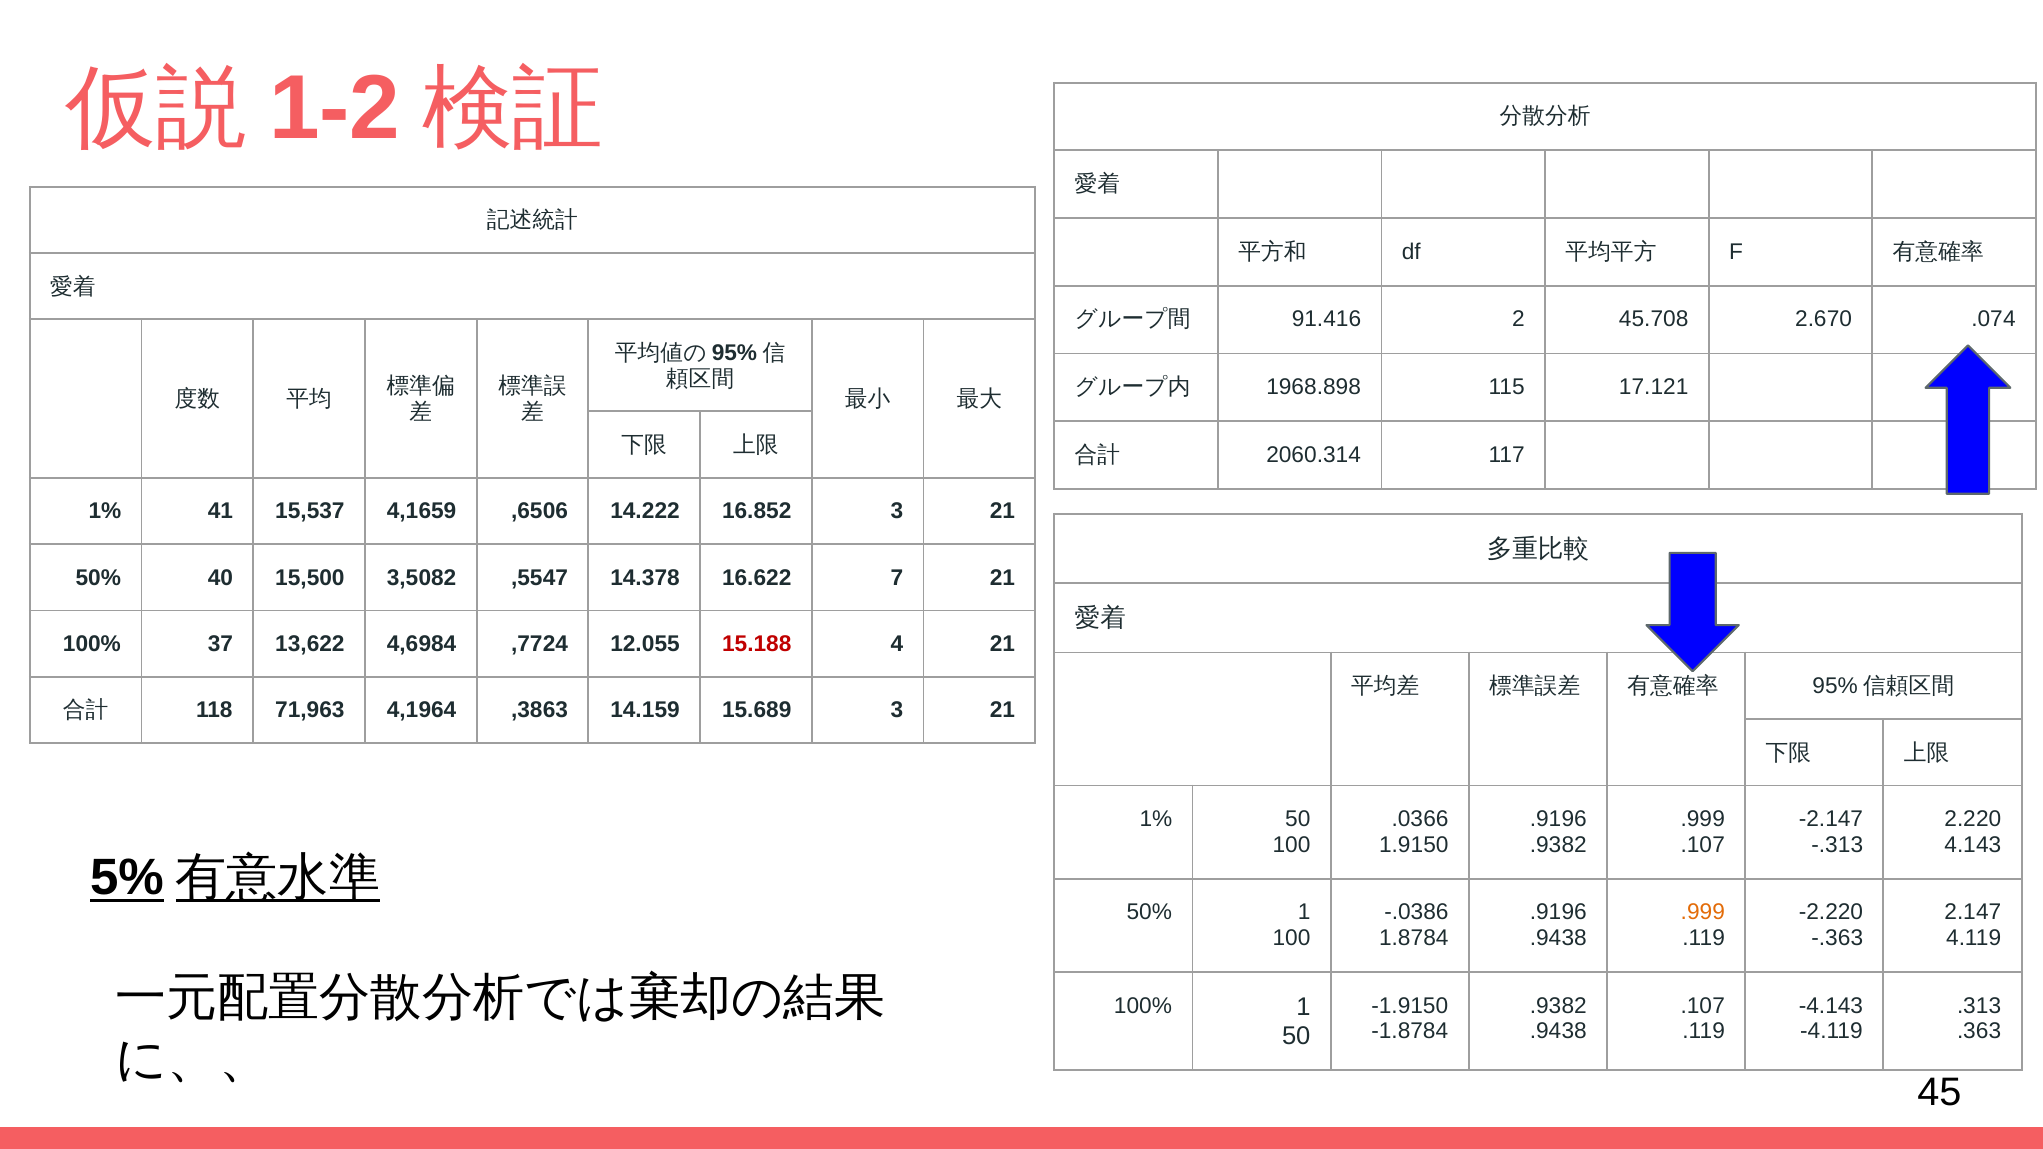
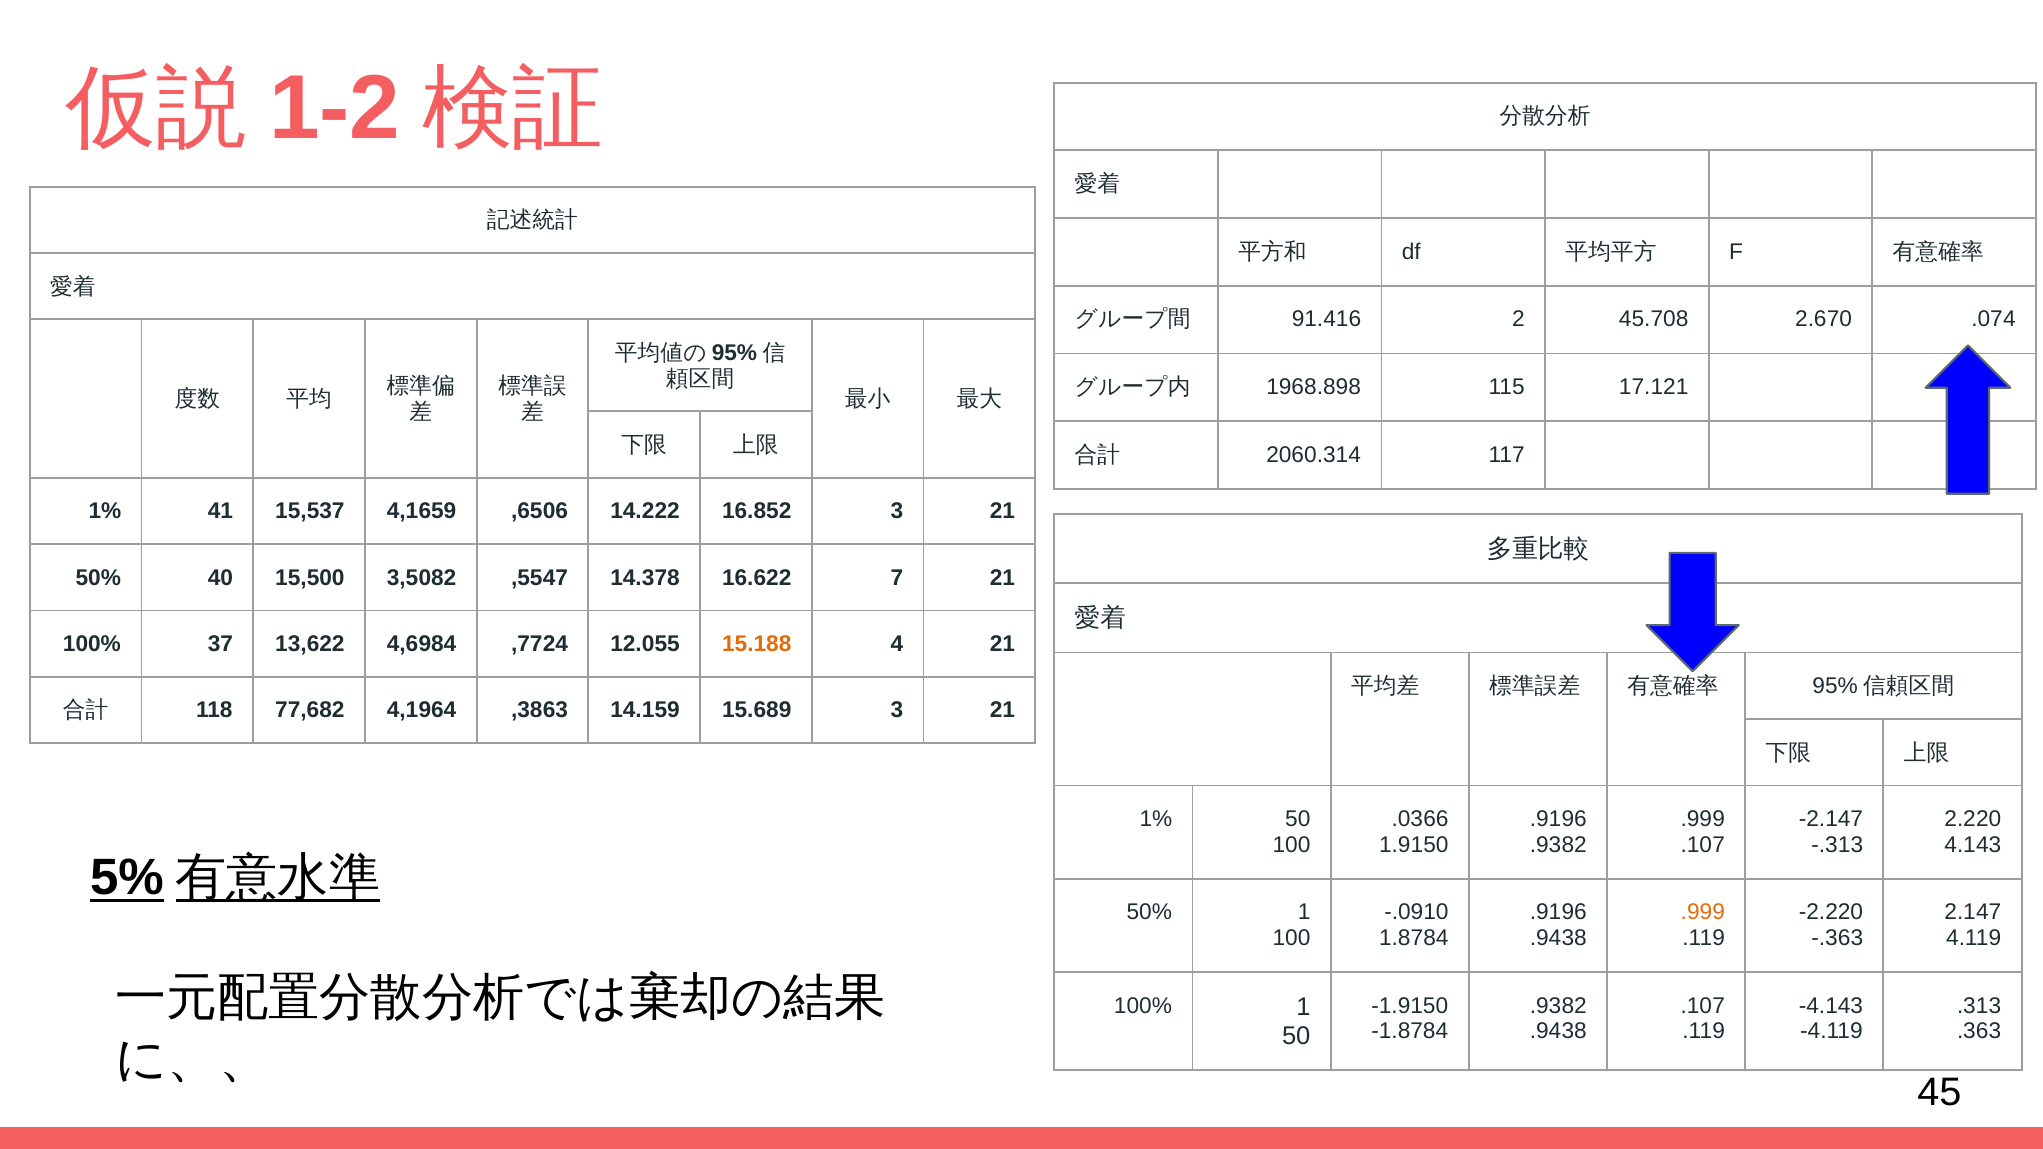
15.188 colour: red -> orange (757, 644)
71,963: 71,963 -> 77,682 (310, 711)
-.0386: -.0386 -> -.0910 (1416, 913)
